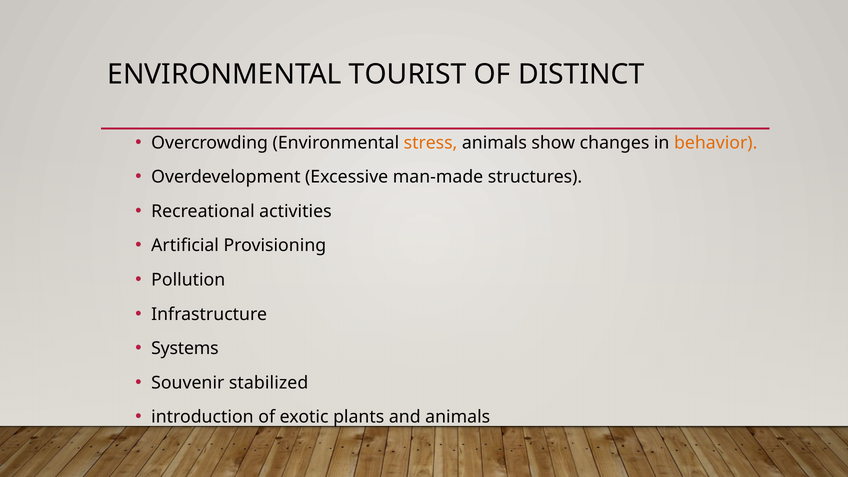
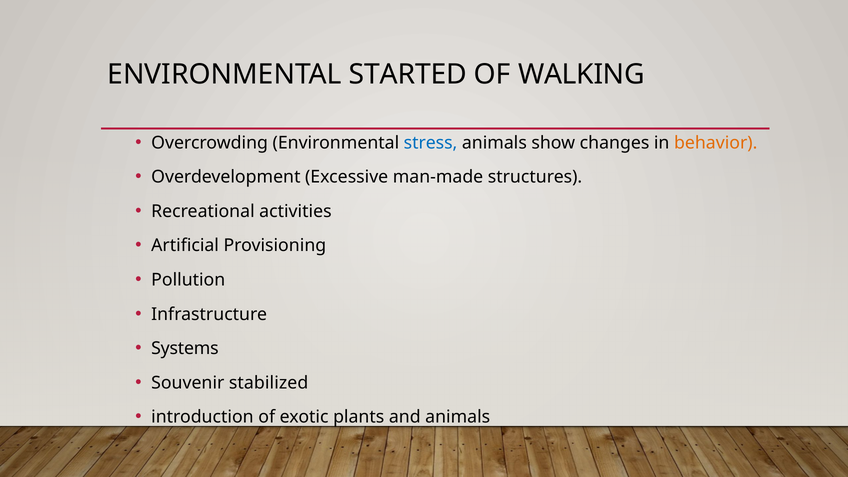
TOURIST: TOURIST -> STARTED (408, 74)
DISTINCT: DISTINCT -> WALKING (581, 74)
stress colour: orange -> blue (431, 143)
